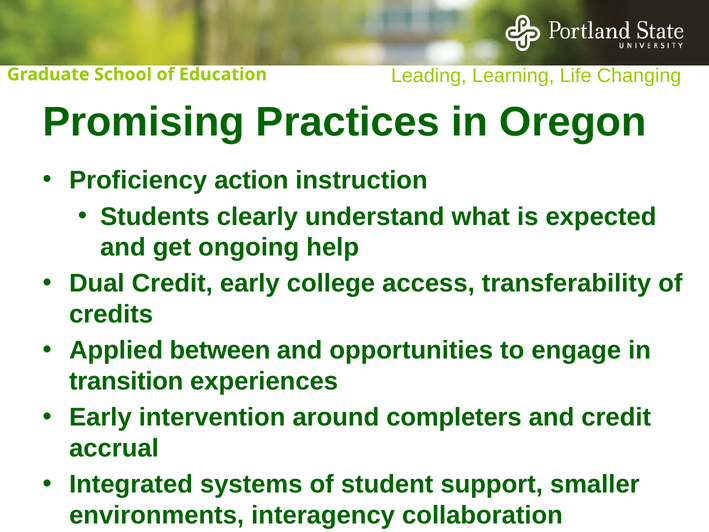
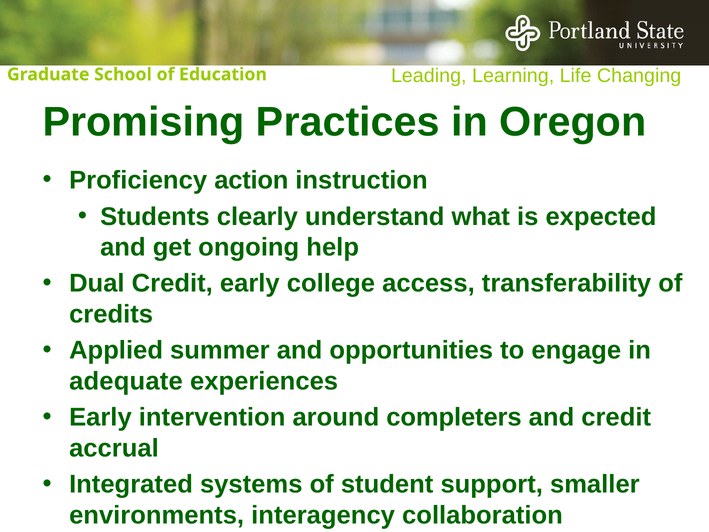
between: between -> summer (220, 350)
transition: transition -> adequate (126, 381)
